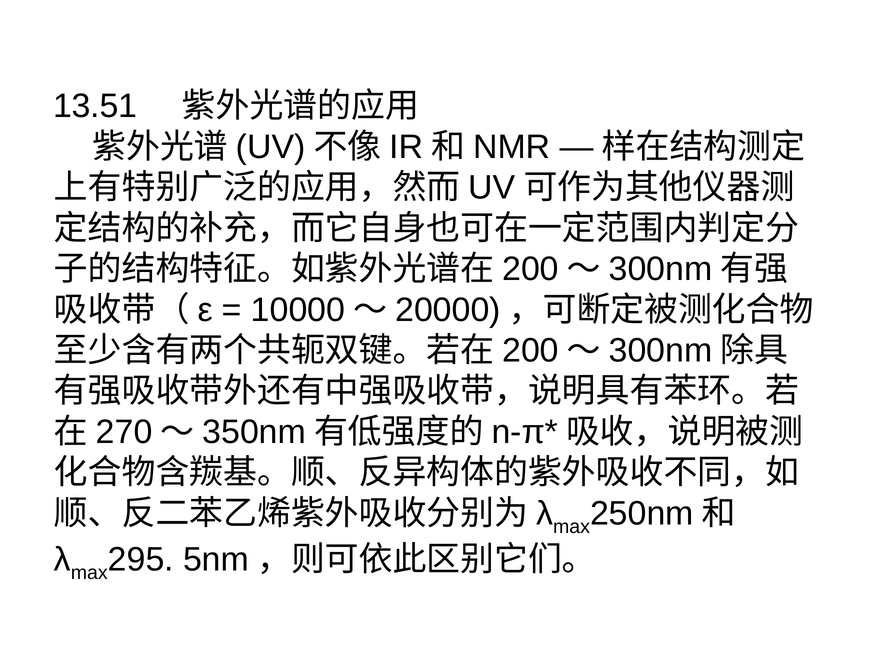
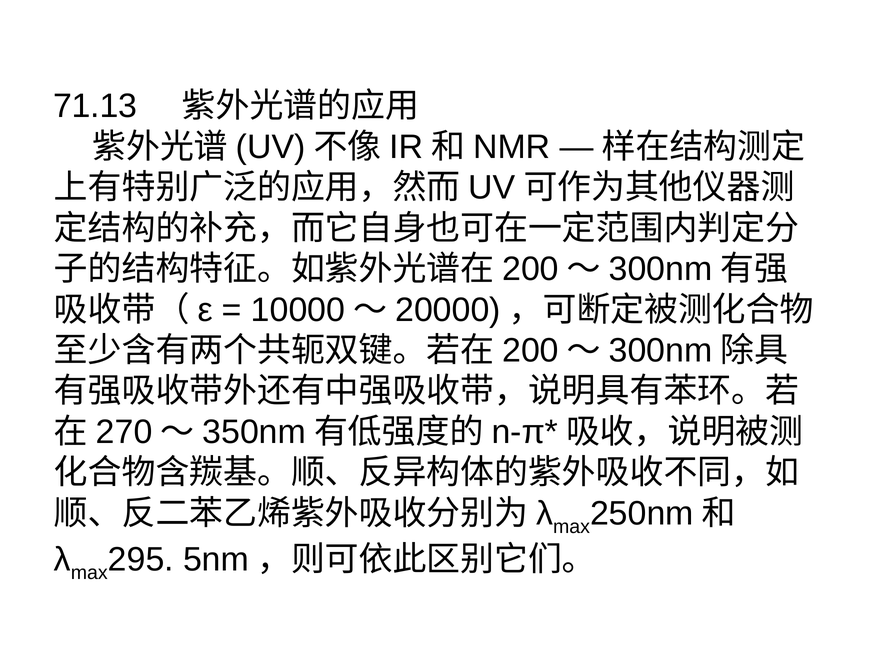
13.51: 13.51 -> 71.13 (95, 106)
